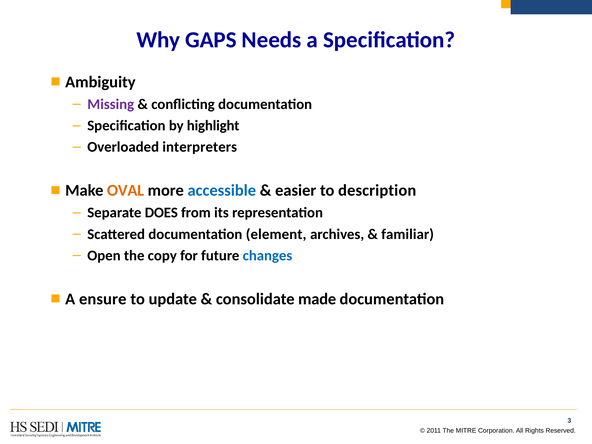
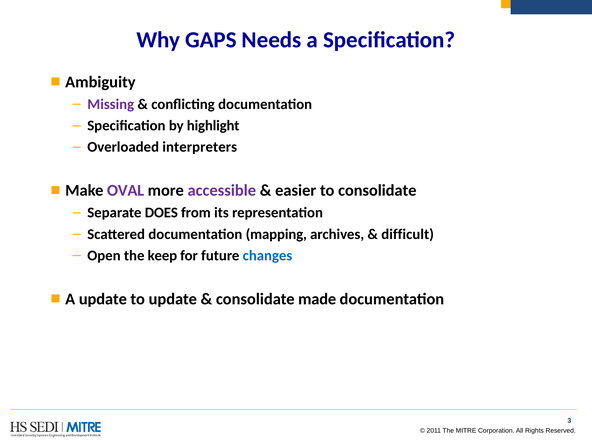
OVAL colour: orange -> purple (126, 191)
accessible colour: blue -> purple (222, 191)
to description: description -> consolidate (377, 191)
element: element -> mapping (276, 234)
familiar: familiar -> difficult (408, 234)
copy: copy -> keep (162, 256)
A ensure: ensure -> update (103, 299)
